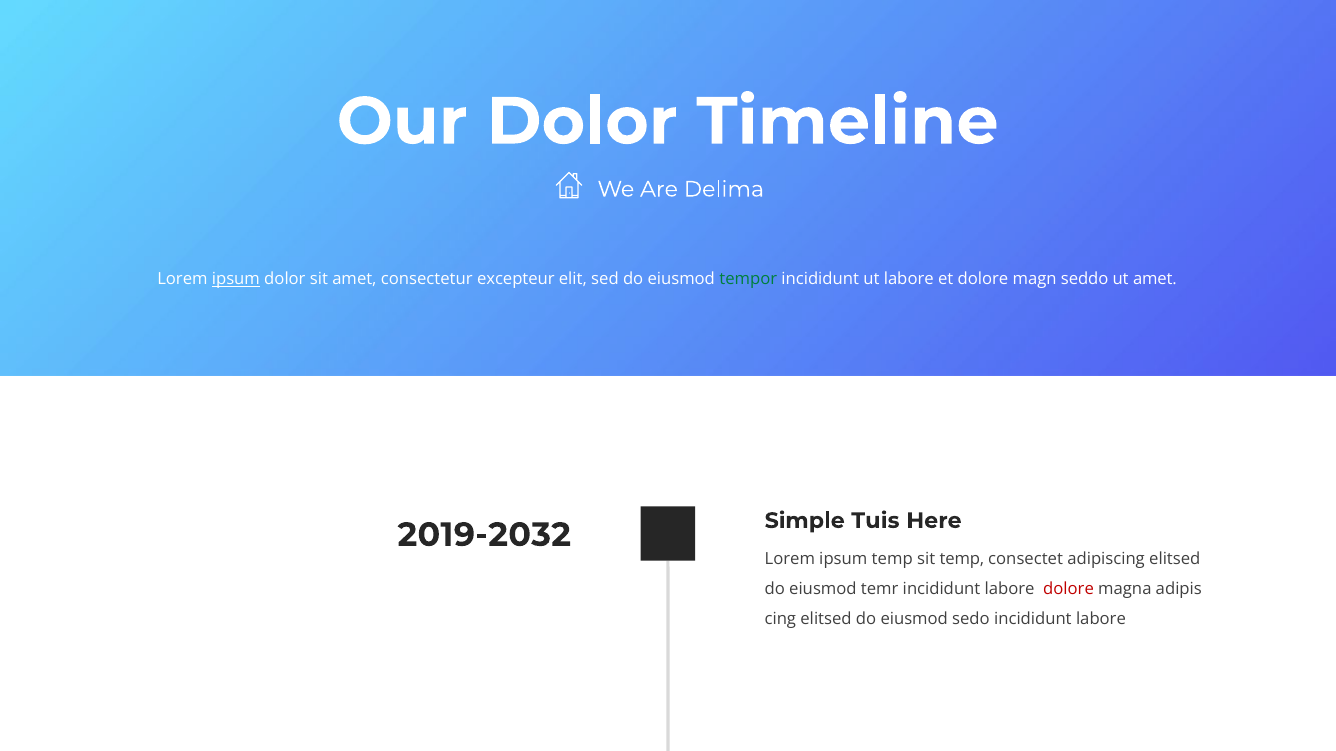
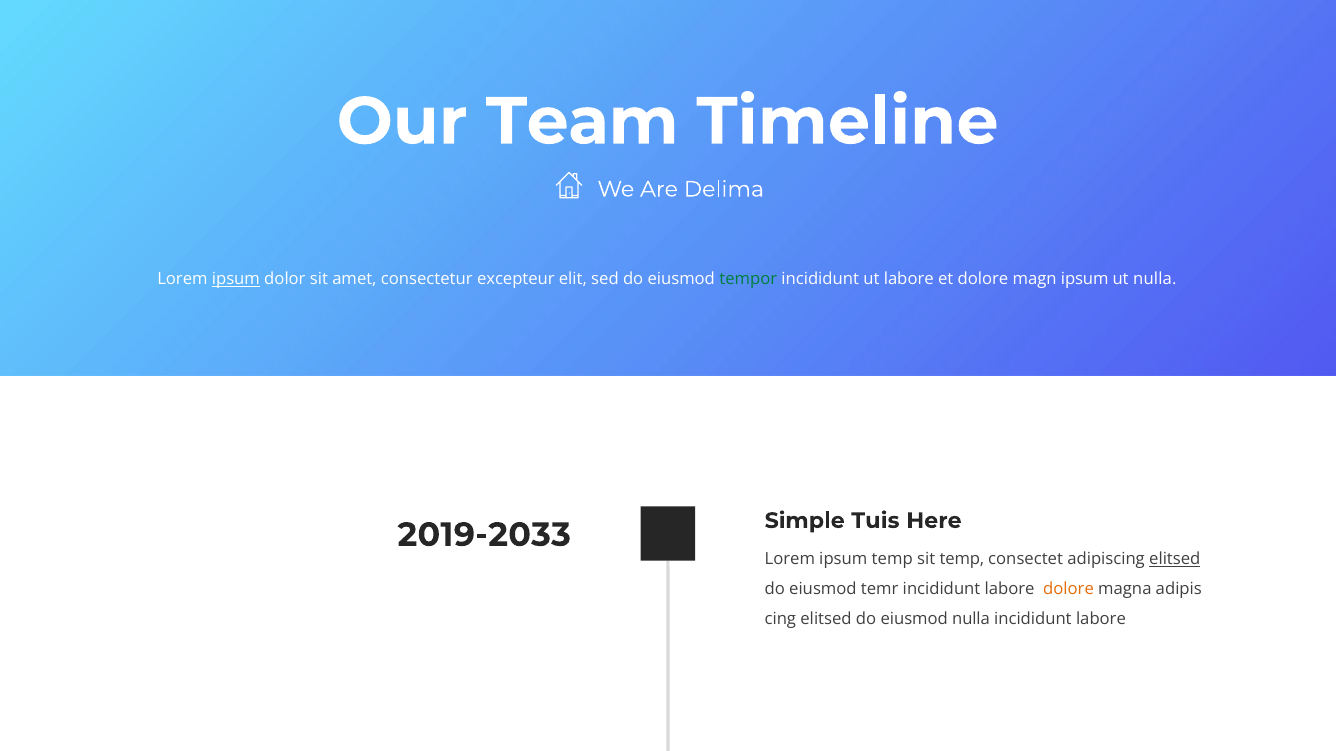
Our Dolor: Dolor -> Team (582, 122)
magn seddo: seddo -> ipsum (1085, 279)
ut amet: amet -> nulla (1155, 279)
2019-2032: 2019-2032 -> 2019-2033 (484, 535)
elitsed underline: none -> present (1175, 559)
dolore colour: red -> orange (1069, 589)
eiusmod sedo: sedo -> nulla (971, 620)
